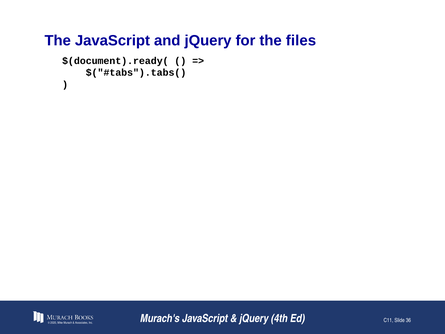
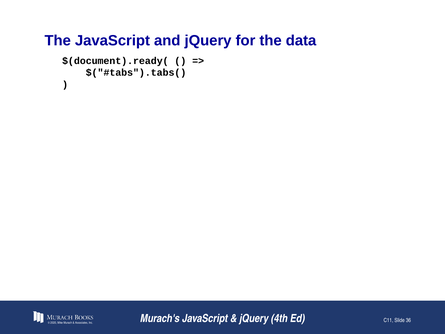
files: files -> data (301, 40)
